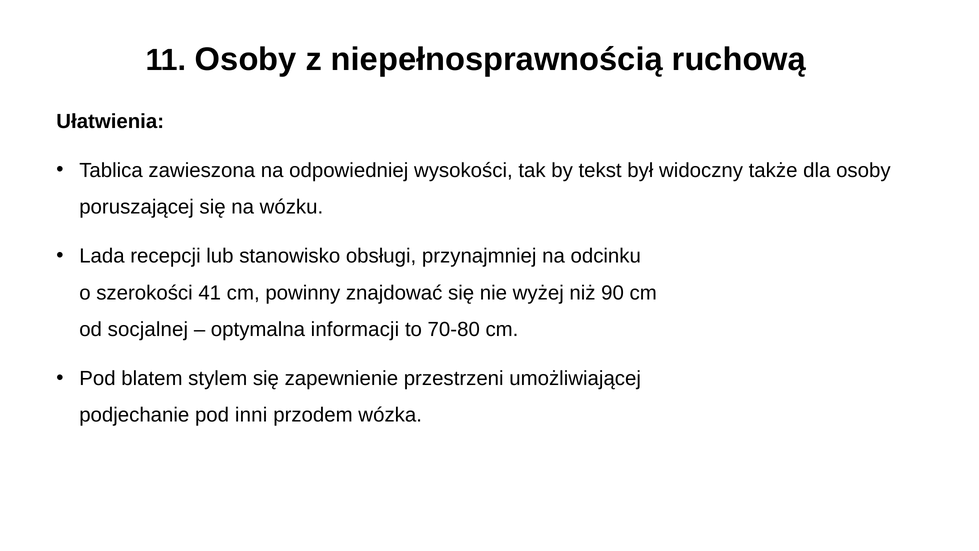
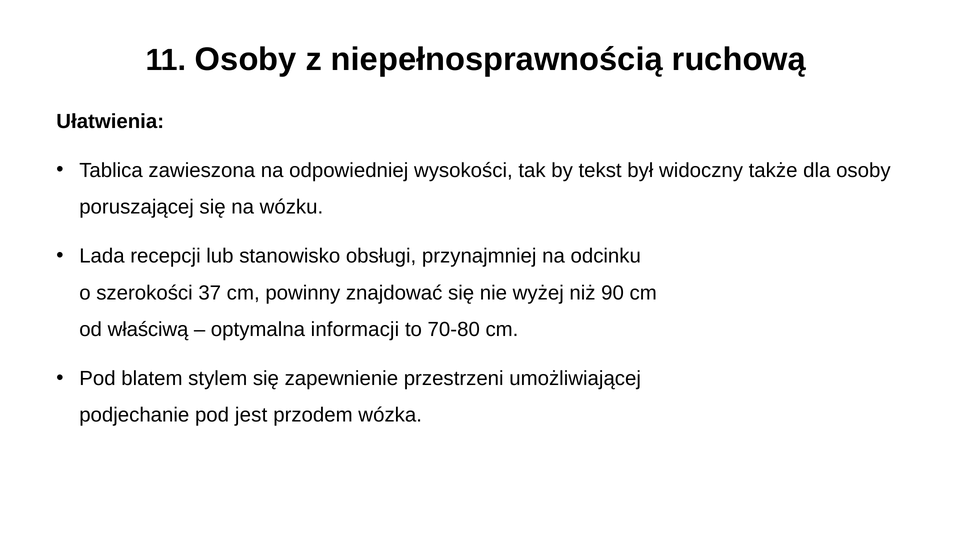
41: 41 -> 37 (210, 293)
socjalnej: socjalnej -> właściwą (148, 329)
inni: inni -> jest (251, 415)
